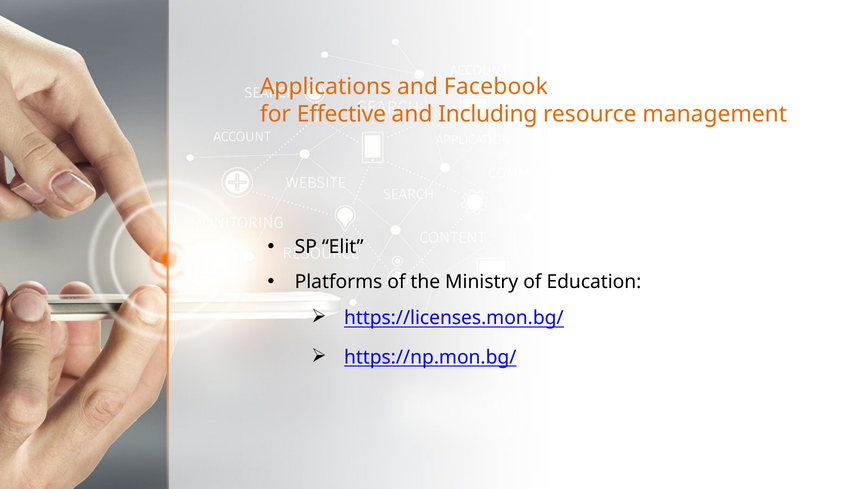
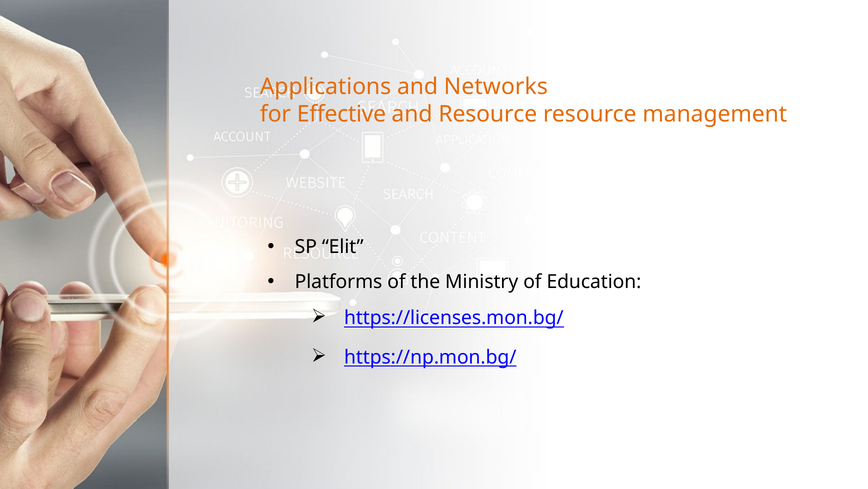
Facebook: Facebook -> Networks (496, 86)
and Including: Including -> Resource (488, 114)
